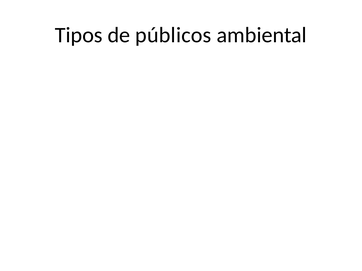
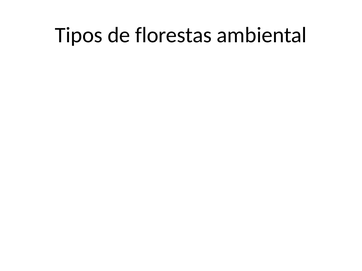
públicos: públicos -> florestas (173, 35)
